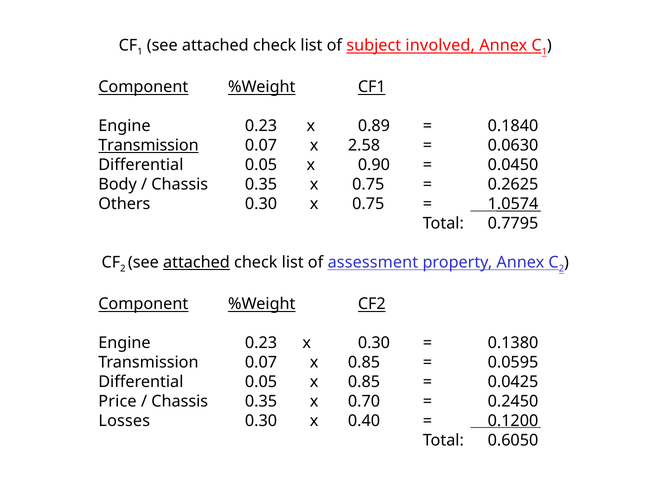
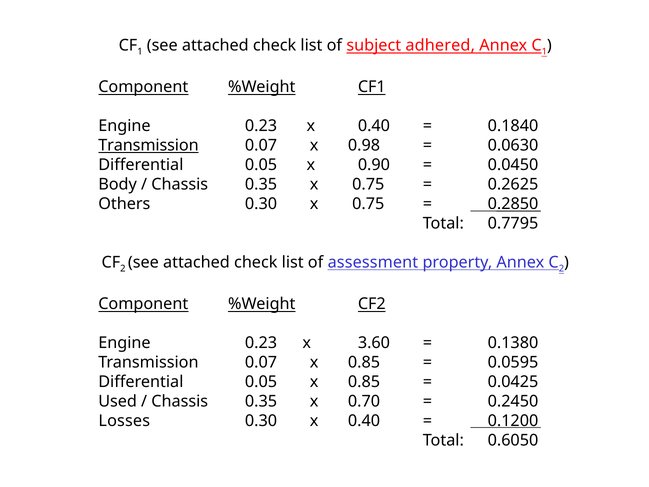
involved: involved -> adhered (440, 45)
0.23 x 0.89: 0.89 -> 0.40 (374, 126)
2.58: 2.58 -> 0.98 (364, 145)
1.0574: 1.0574 -> 0.2850 (513, 204)
attached underline: present -> none (196, 262)
x 0.30: 0.30 -> 3.60 (374, 343)
Price: Price -> Used (118, 401)
